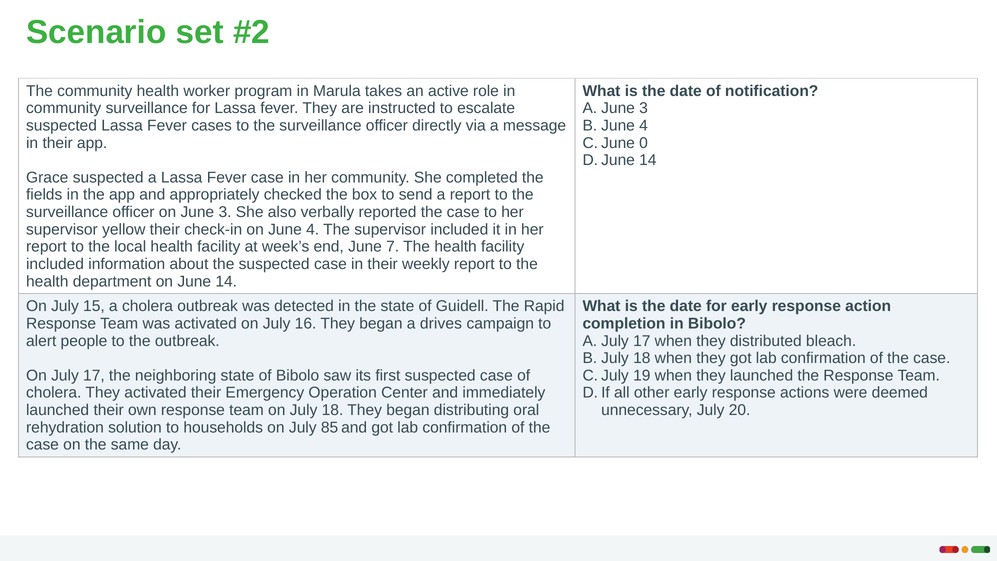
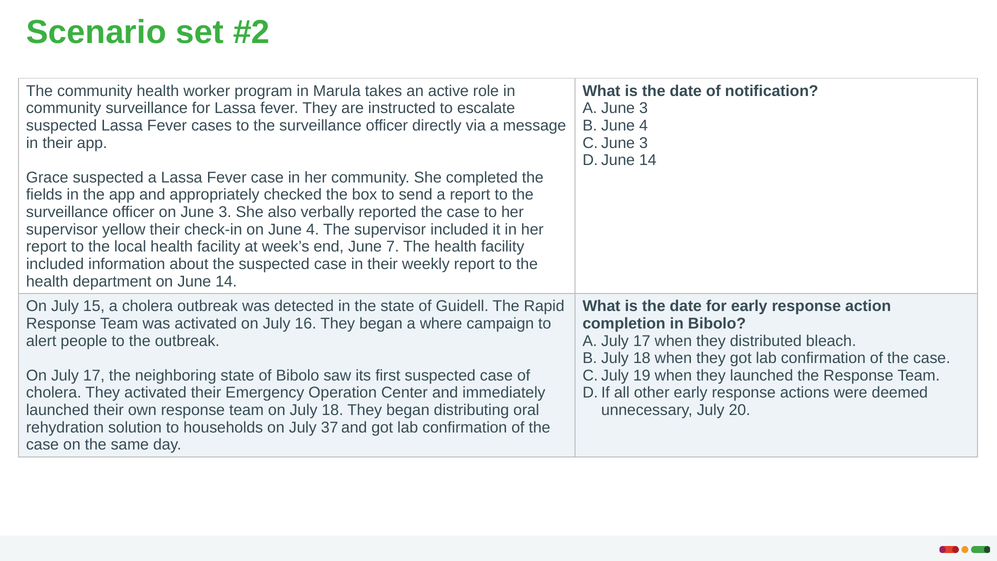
0: 0 -> 3 (643, 143)
drives: drives -> where (441, 323)
85: 85 -> 37 (330, 427)
